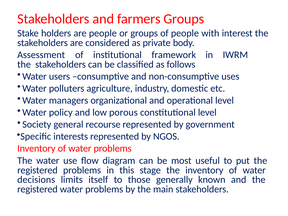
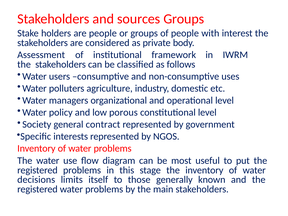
farmers: farmers -> sources (139, 19)
recourse: recourse -> contract (103, 124)
